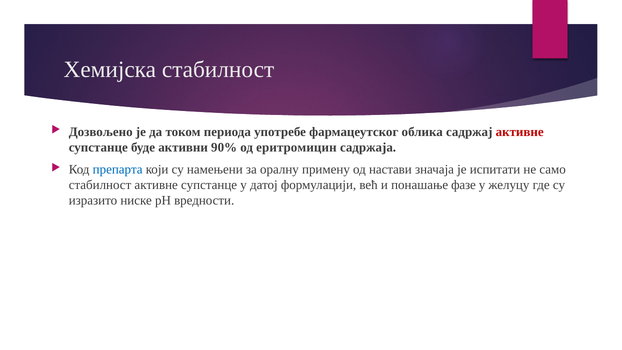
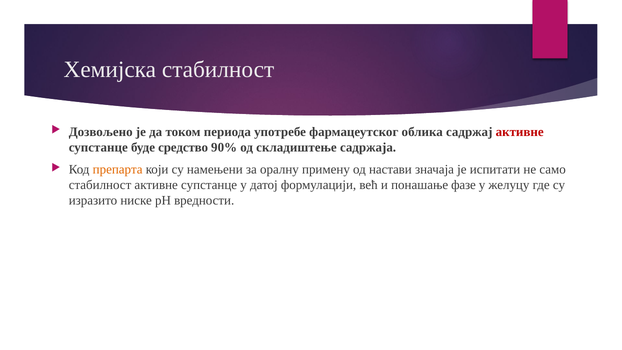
активни: активни -> средство (183, 147)
еритромицин: еритромицин -> складиштење (296, 147)
препарта colour: blue -> orange (118, 169)
